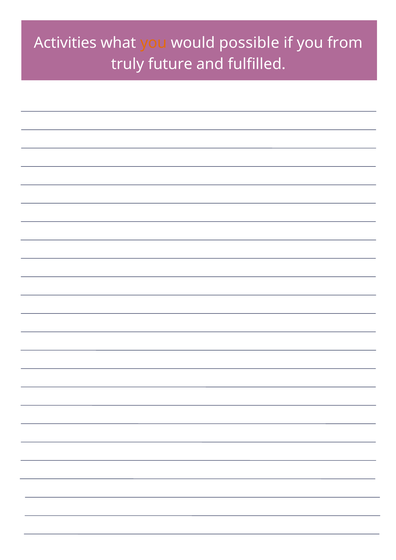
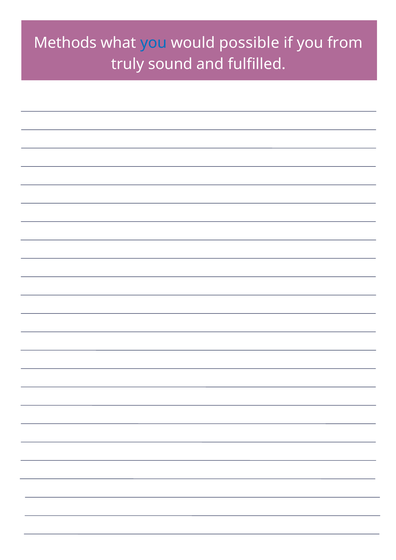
Activities: Activities -> Methods (65, 43)
you colour: orange -> blue (154, 43)
future: future -> sound (170, 64)
